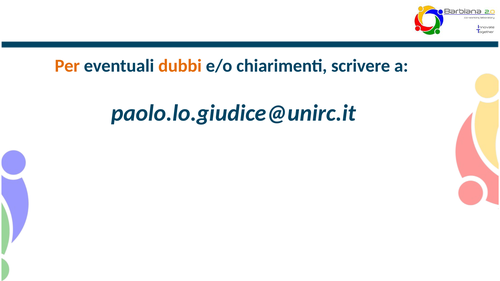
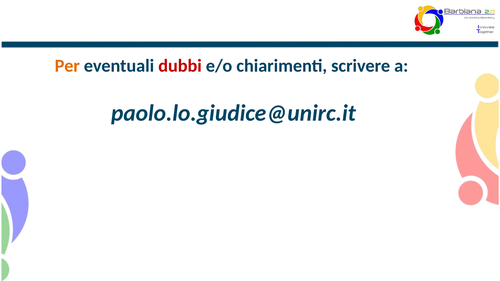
dubbi colour: orange -> red (180, 66)
